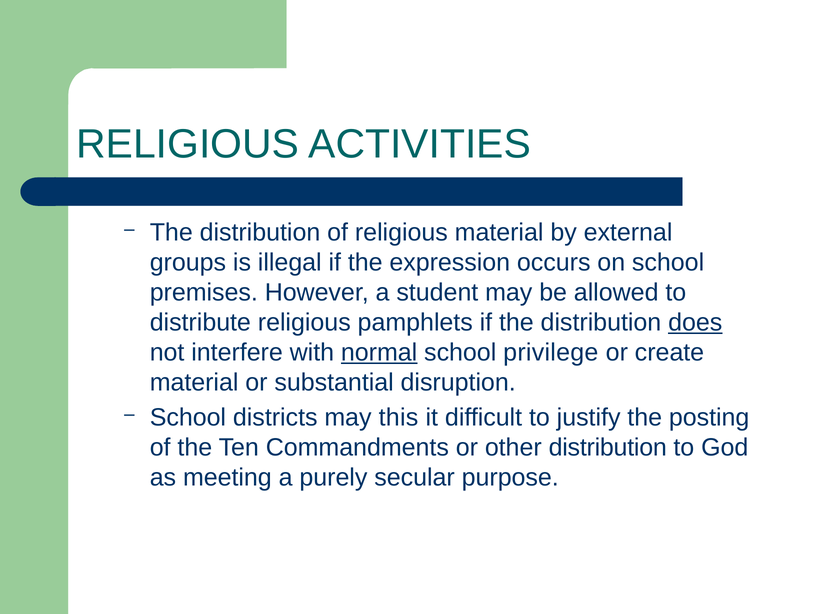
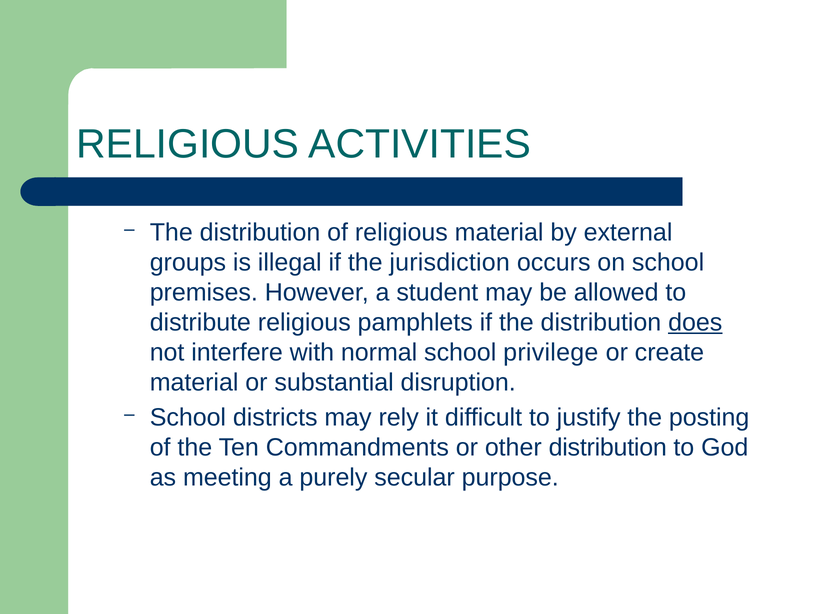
expression: expression -> jurisdiction (450, 262)
normal underline: present -> none (379, 353)
this: this -> rely (399, 418)
